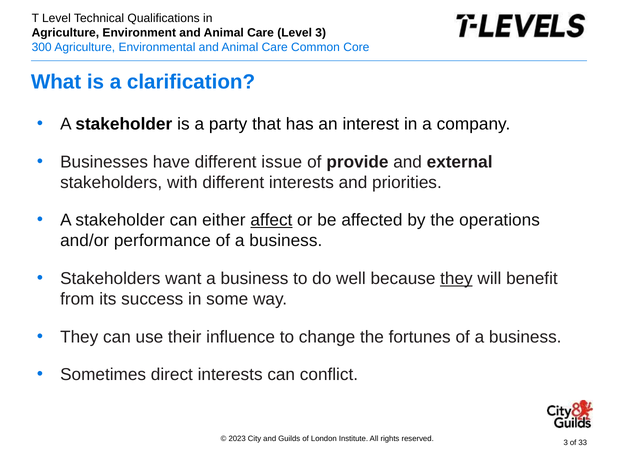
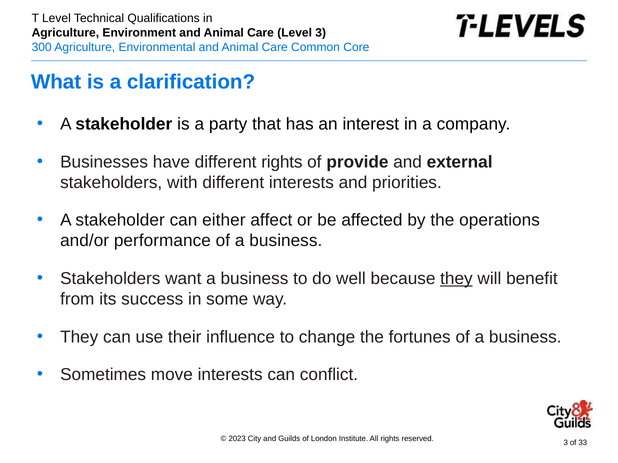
different issue: issue -> rights (282, 162)
affect underline: present -> none (271, 220)
direct: direct -> move (172, 375)
